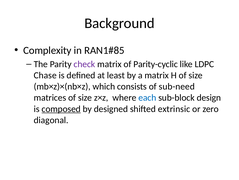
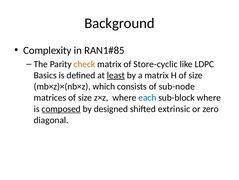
check colour: purple -> orange (84, 64)
Parity-cyclic: Parity-cyclic -> Store-cyclic (156, 64)
Chase: Chase -> Basics (45, 75)
least underline: none -> present (116, 75)
sub-need: sub-need -> sub-node (177, 86)
sub-block design: design -> where (209, 97)
